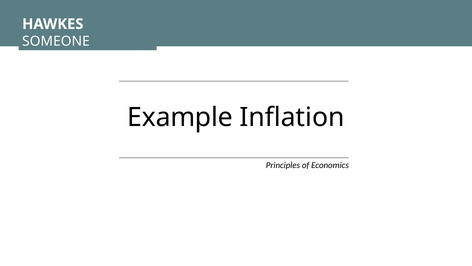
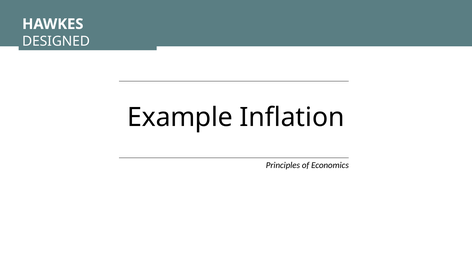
SOMEONE: SOMEONE -> DESIGNED (56, 41)
